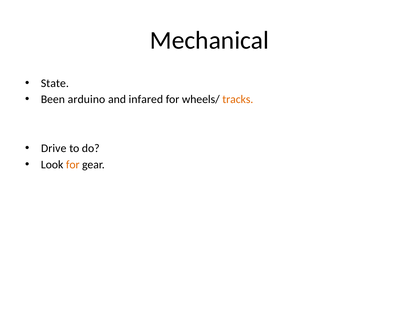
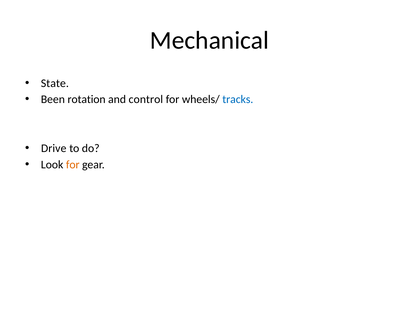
arduino: arduino -> rotation (87, 100)
infared: infared -> control (146, 100)
tracks colour: orange -> blue (238, 100)
